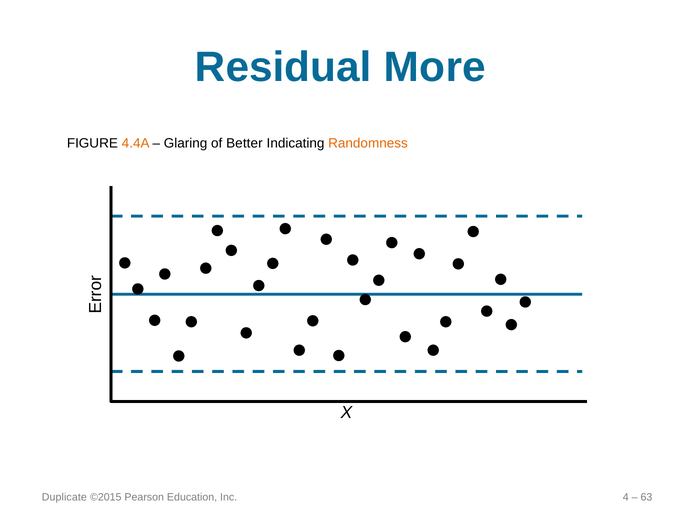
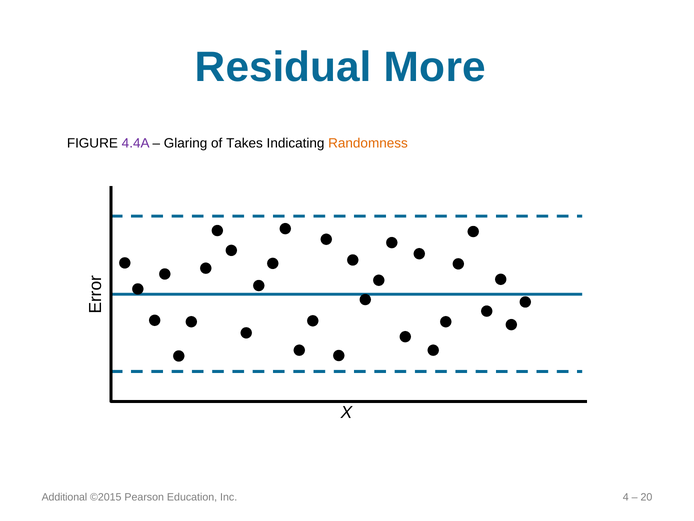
4.4A colour: orange -> purple (136, 143)
Better: Better -> Takes (244, 143)
Duplicate: Duplicate -> Additional (64, 497)
63: 63 -> 20 (646, 497)
